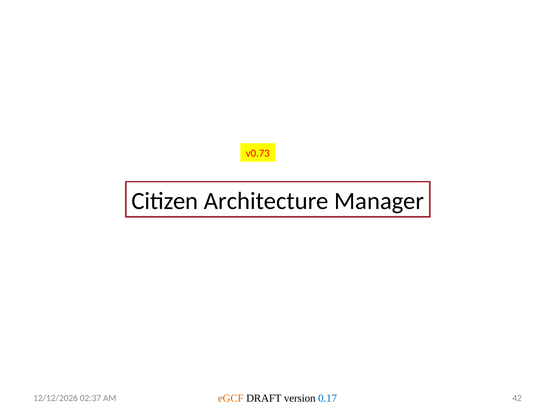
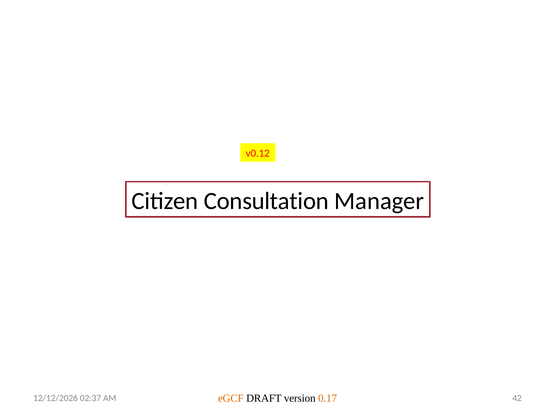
v0.73: v0.73 -> v0.12 (258, 153)
Architecture: Architecture -> Consultation (266, 201)
0.17 colour: blue -> orange (328, 398)
